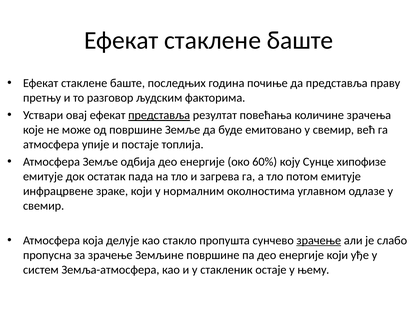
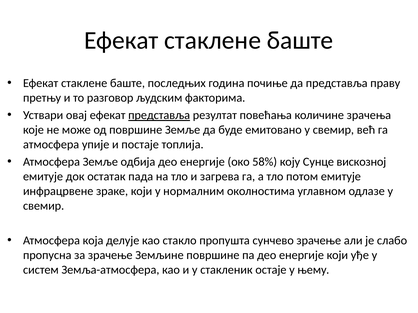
60%: 60% -> 58% (265, 162)
хипофизе: хипофизе -> вискозној (361, 162)
зрачење underline: present -> none (319, 241)
